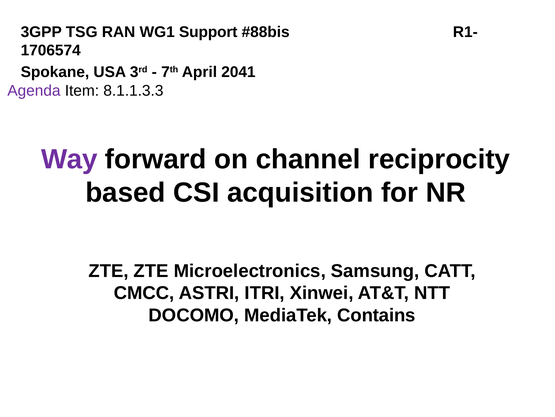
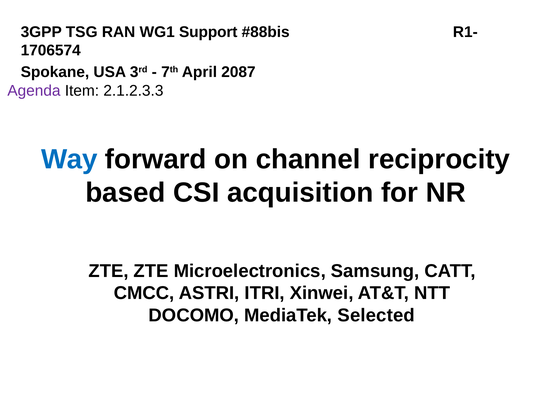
2041: 2041 -> 2087 (238, 72)
8.1.1.3.3: 8.1.1.3.3 -> 2.1.2.3.3 (133, 91)
Way colour: purple -> blue (69, 159)
Contains: Contains -> Selected (376, 315)
